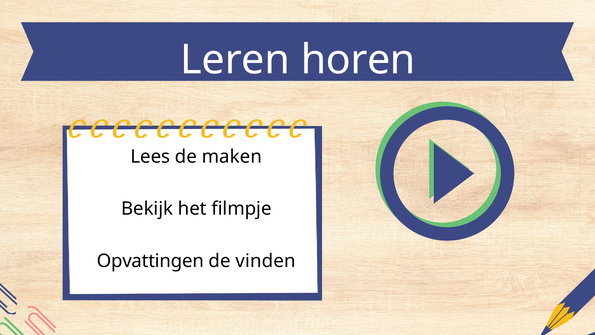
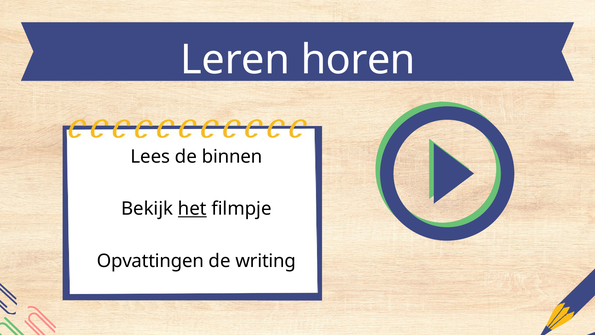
maken: maken -> binnen (232, 157)
het underline: none -> present (192, 209)
vinden: vinden -> writing (266, 261)
